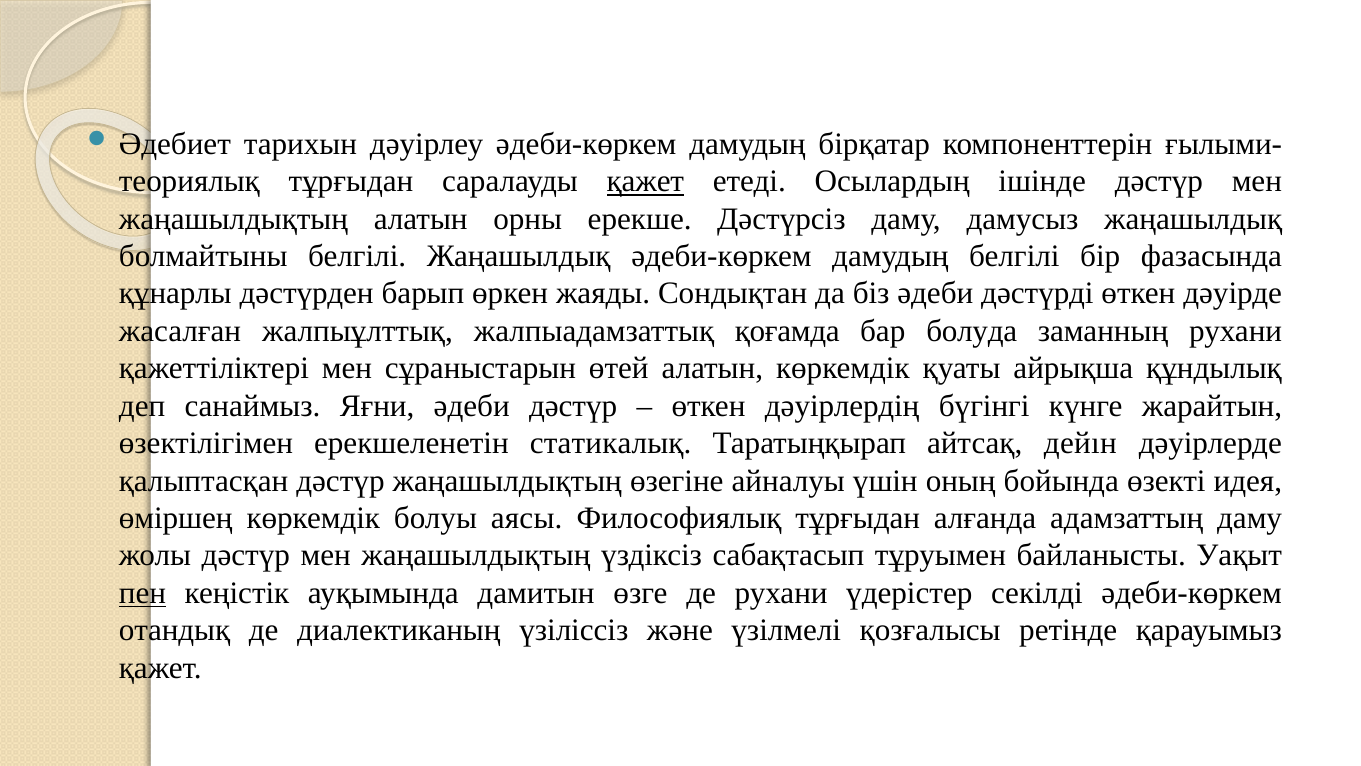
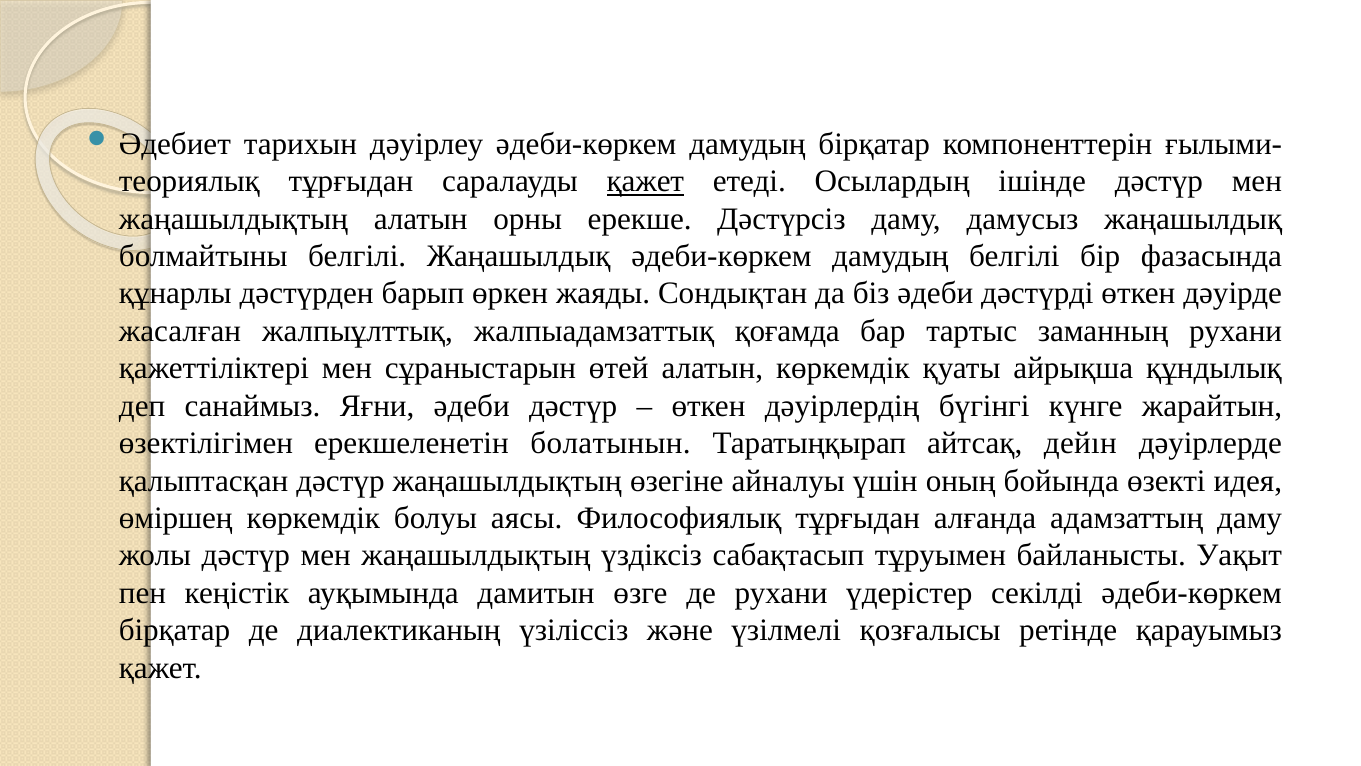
болуда: болуда -> тартыс (972, 331)
статикалық: статикалық -> болатынын (611, 443)
пен underline: present -> none (142, 593)
отандық: отандық -> бірқатар (175, 630)
